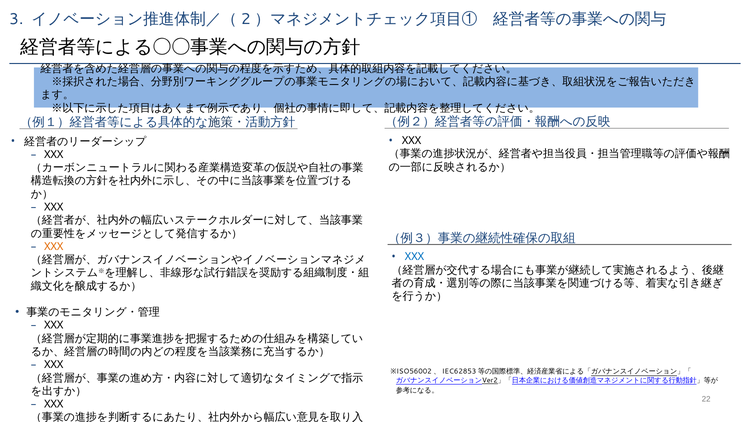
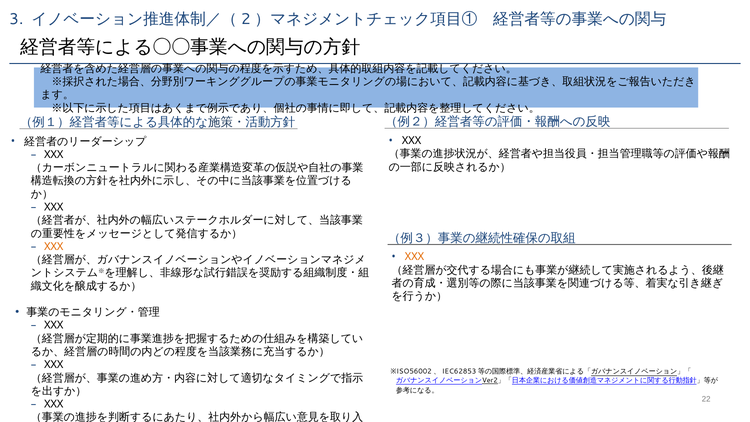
XXX colour: blue -> orange (414, 257)
